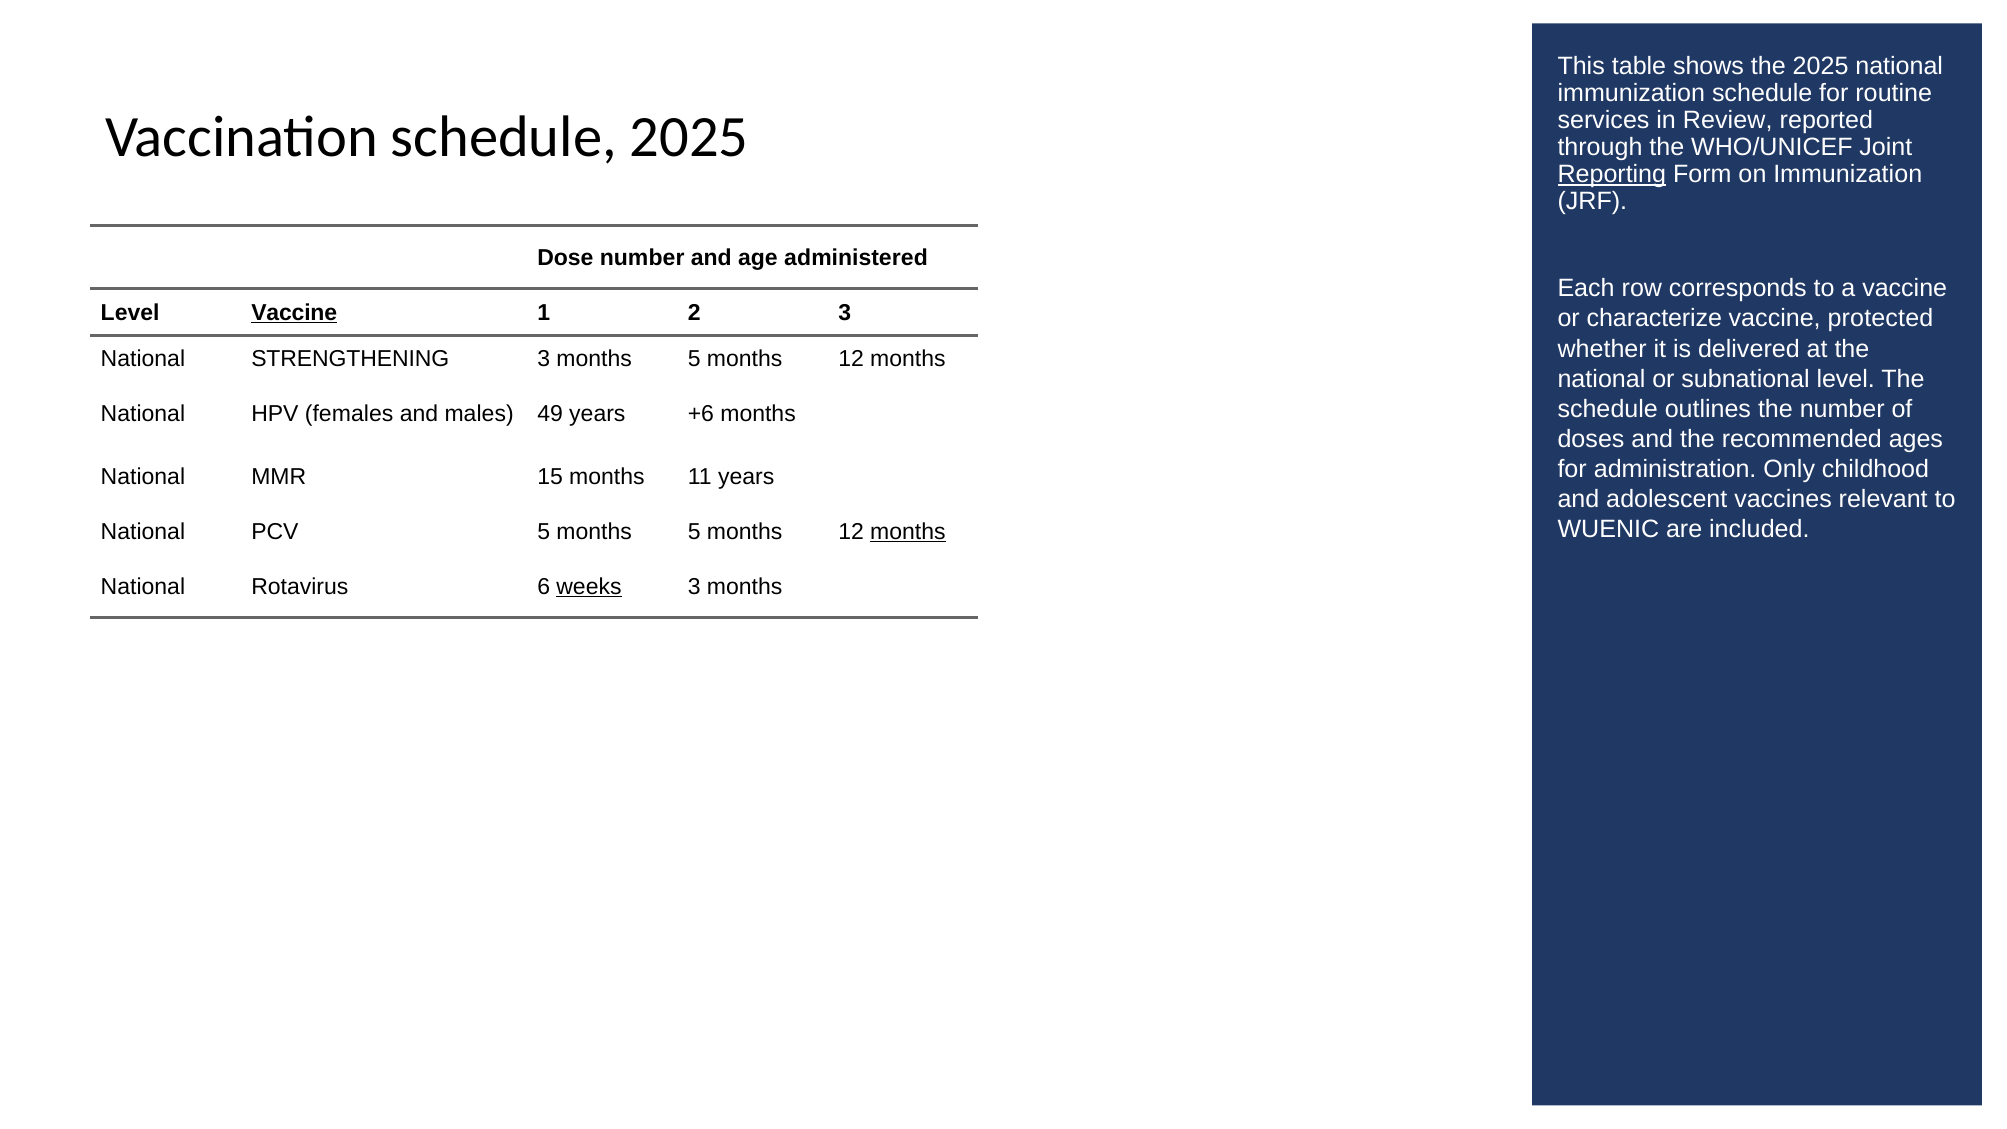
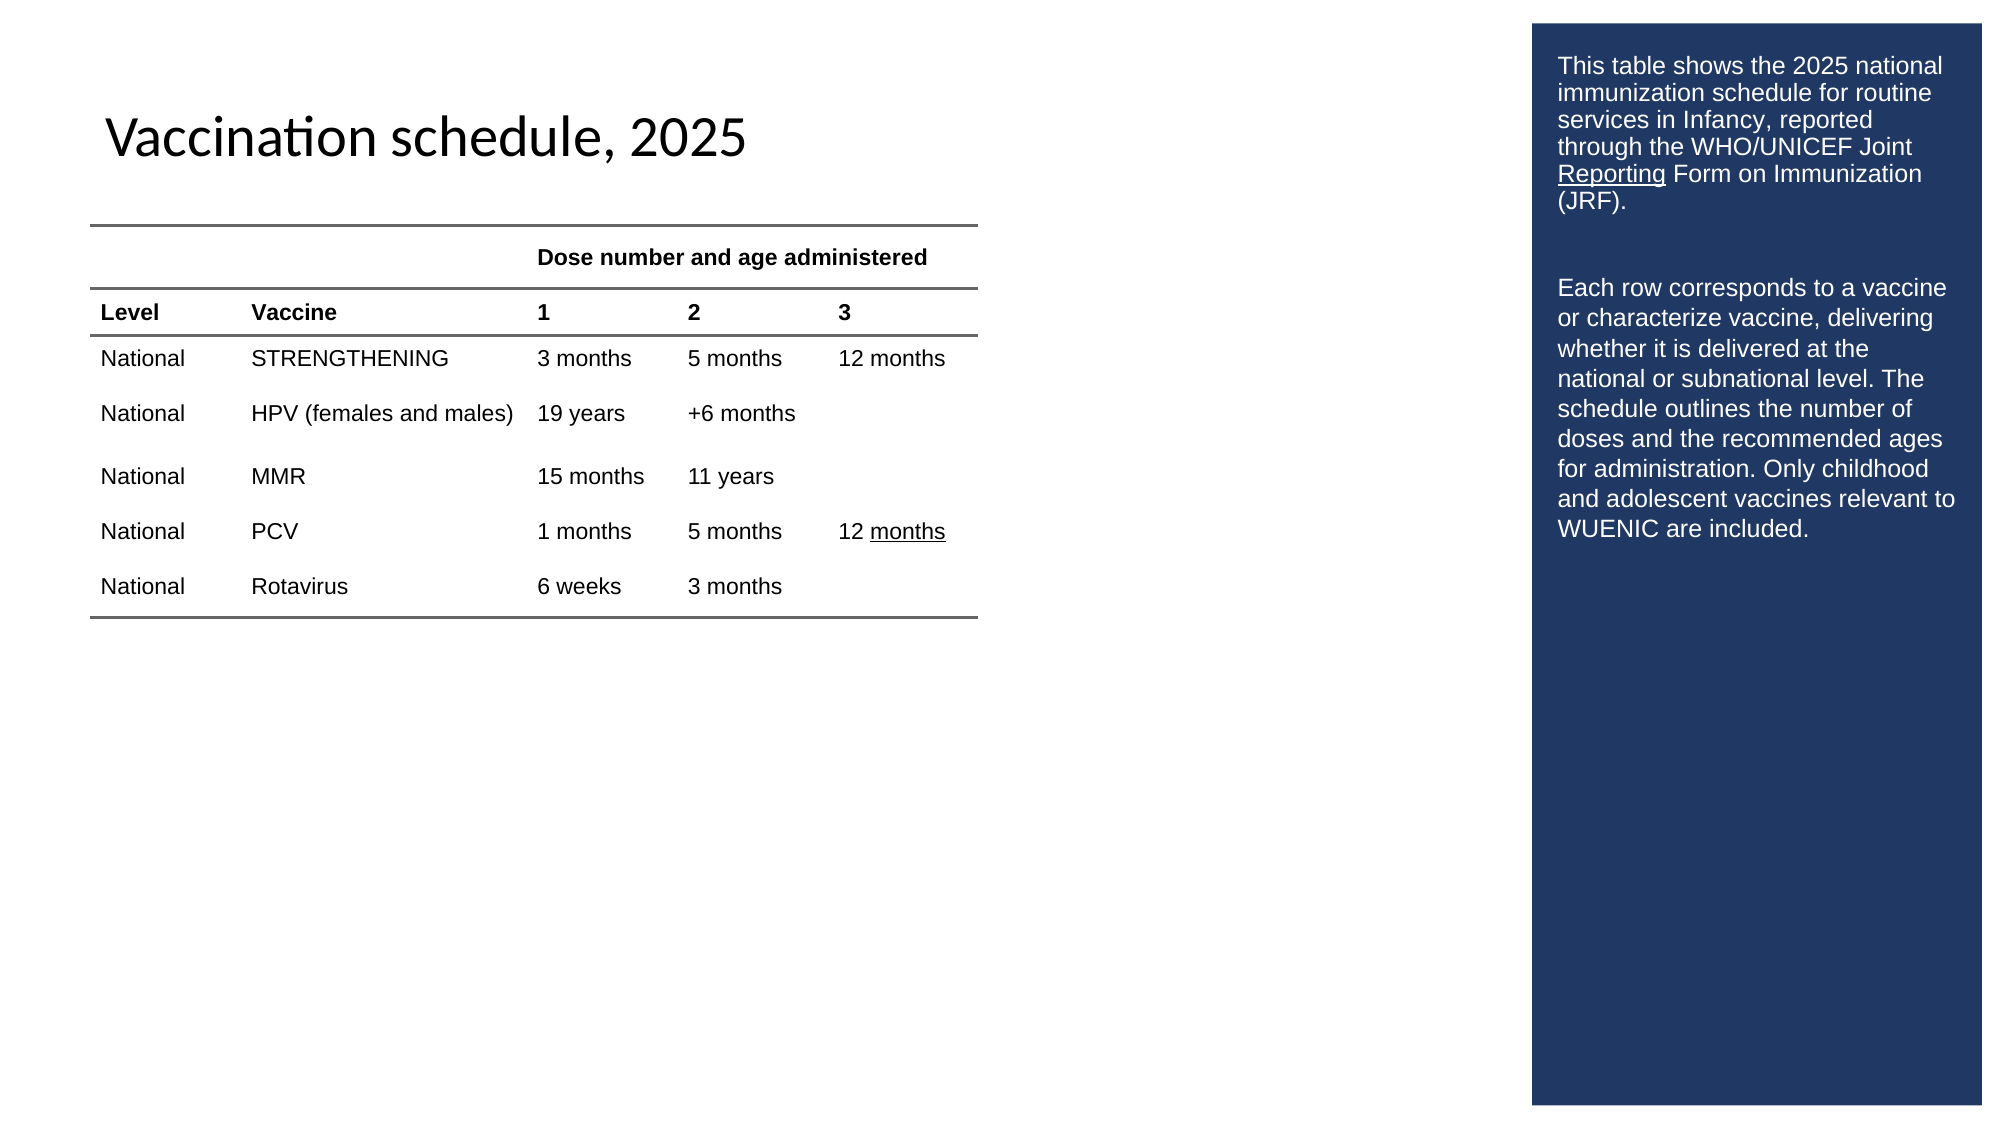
Review: Review -> Infancy (1728, 120)
Vaccine underline: present -> none (294, 312)
protected: protected -> delivering (1881, 319)
49: 49 -> 19 (550, 414)
PCV 5: 5 -> 1 (544, 532)
weeks underline: present -> none (589, 586)
